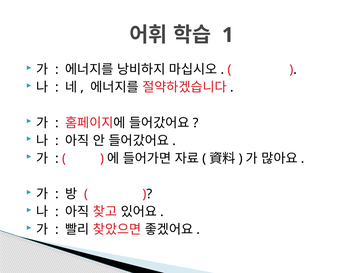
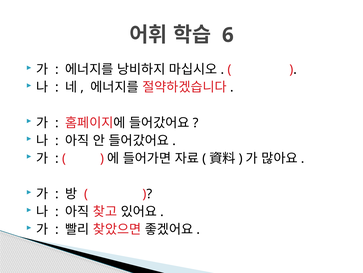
1: 1 -> 6 (228, 35)
